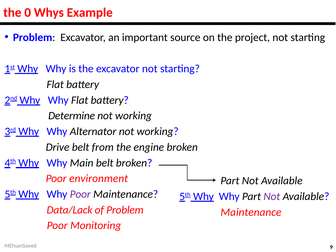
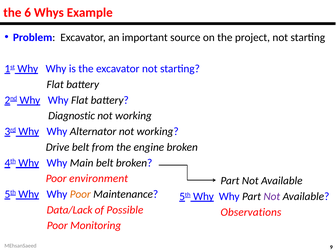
0: 0 -> 6 (28, 13)
Determine: Determine -> Diagnostic (72, 116)
Poor colour: purple -> orange (80, 194)
of Problem: Problem -> Possible (125, 210)
Maintenance: Maintenance -> Observations (251, 212)
